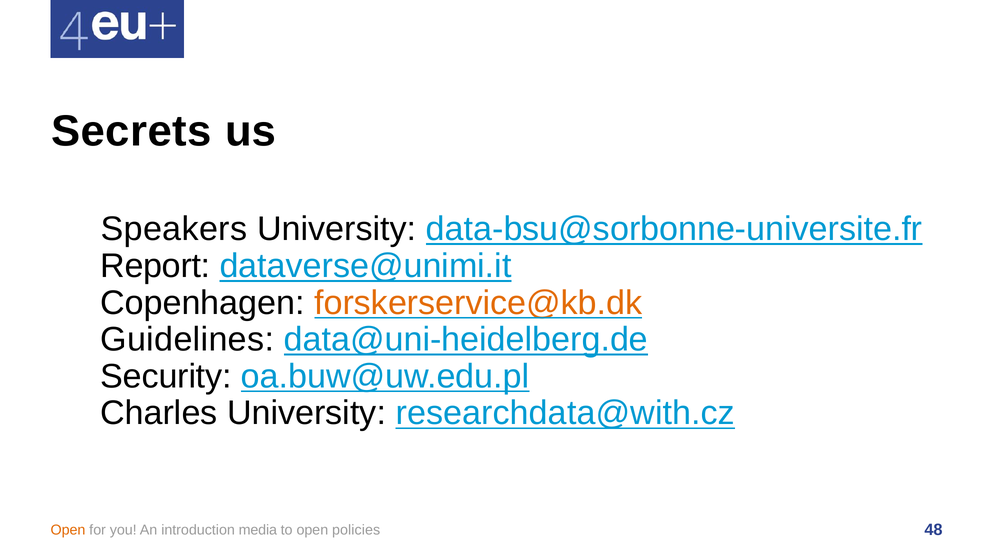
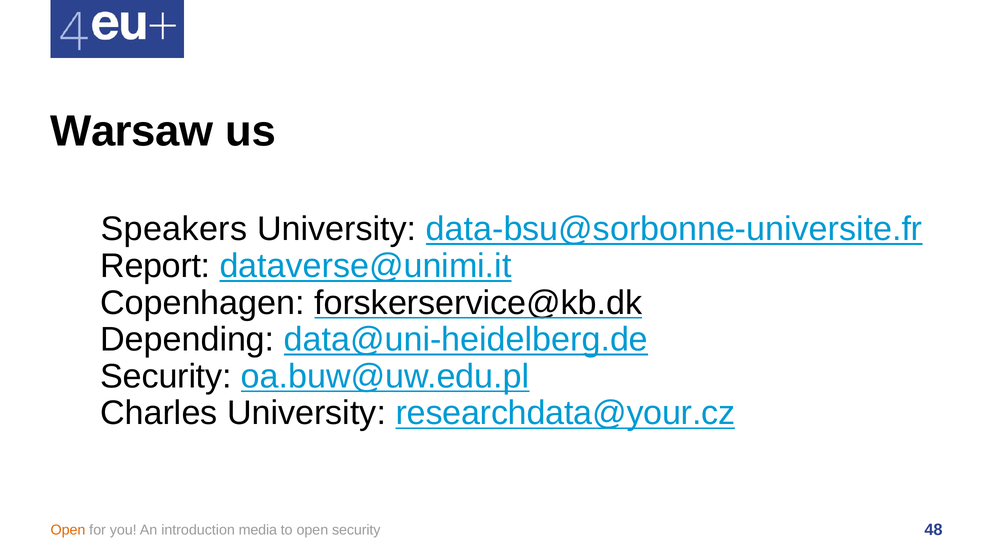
Secrets: Secrets -> Warsaw (132, 131)
forskerservice@kb.dk colour: orange -> black (478, 303)
Guidelines: Guidelines -> Depending (187, 340)
researchdata@with.cz: researchdata@with.cz -> researchdata@your.cz (565, 413)
open policies: policies -> security (356, 530)
